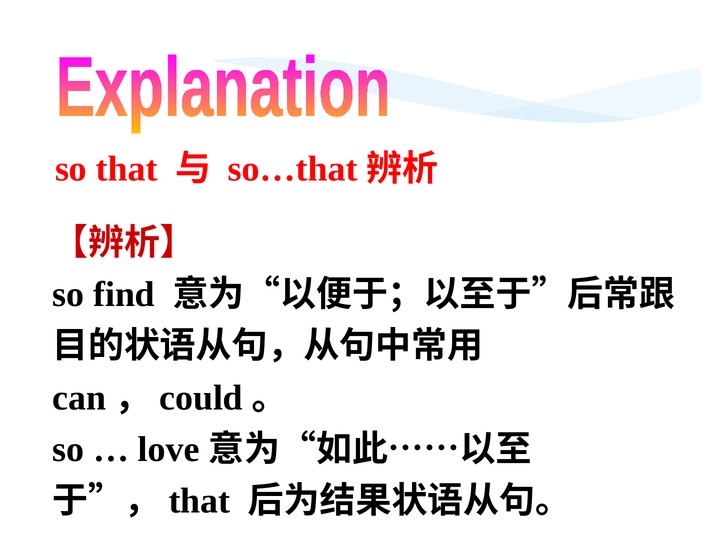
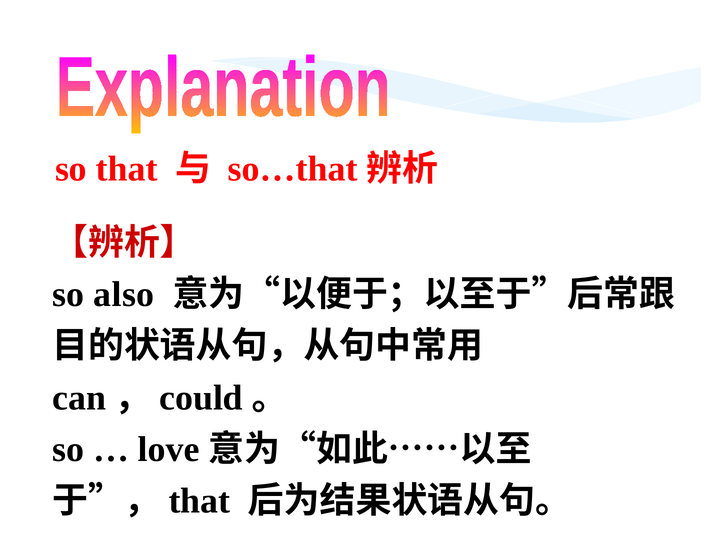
find: find -> also (124, 295)
